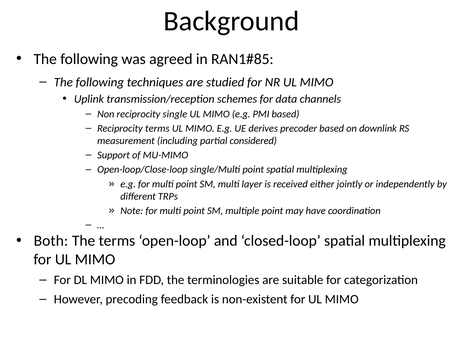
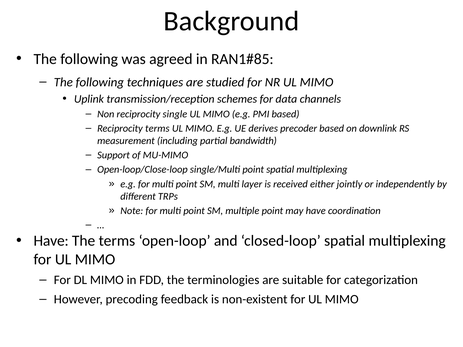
considered: considered -> bandwidth (253, 141)
Both: Both -> Have (51, 241)
